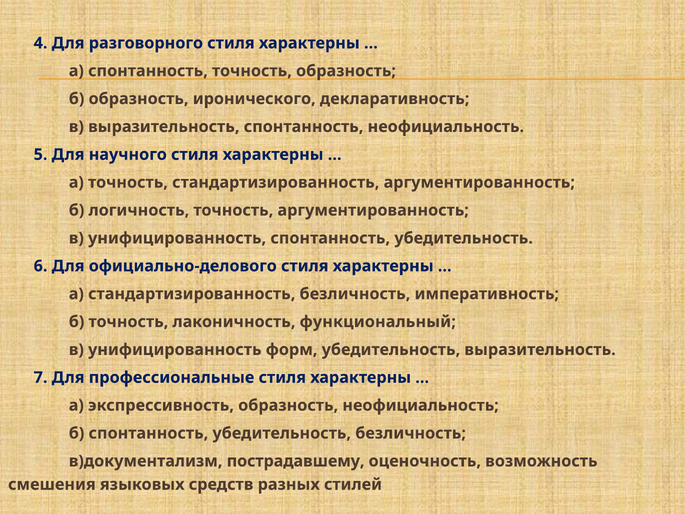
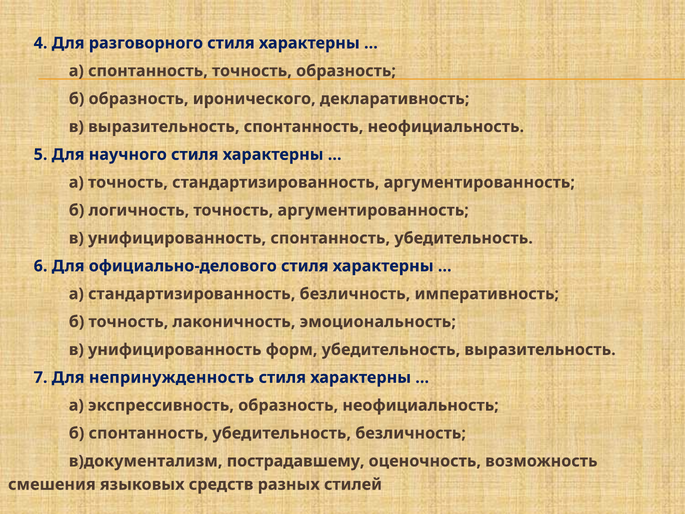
функциональный: функциональный -> эмоциональность (378, 322)
профессиональные: профессиональные -> непринужденность (171, 377)
